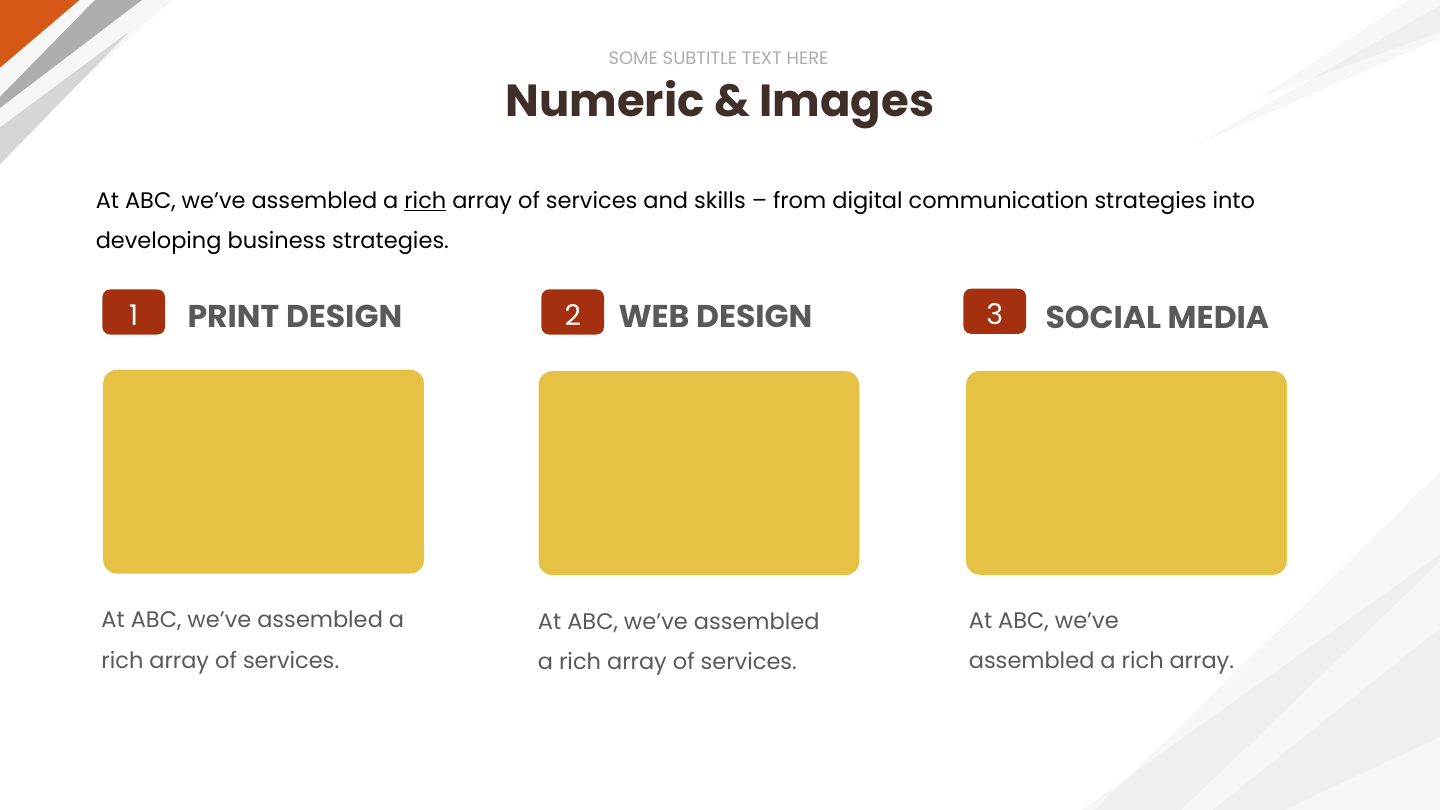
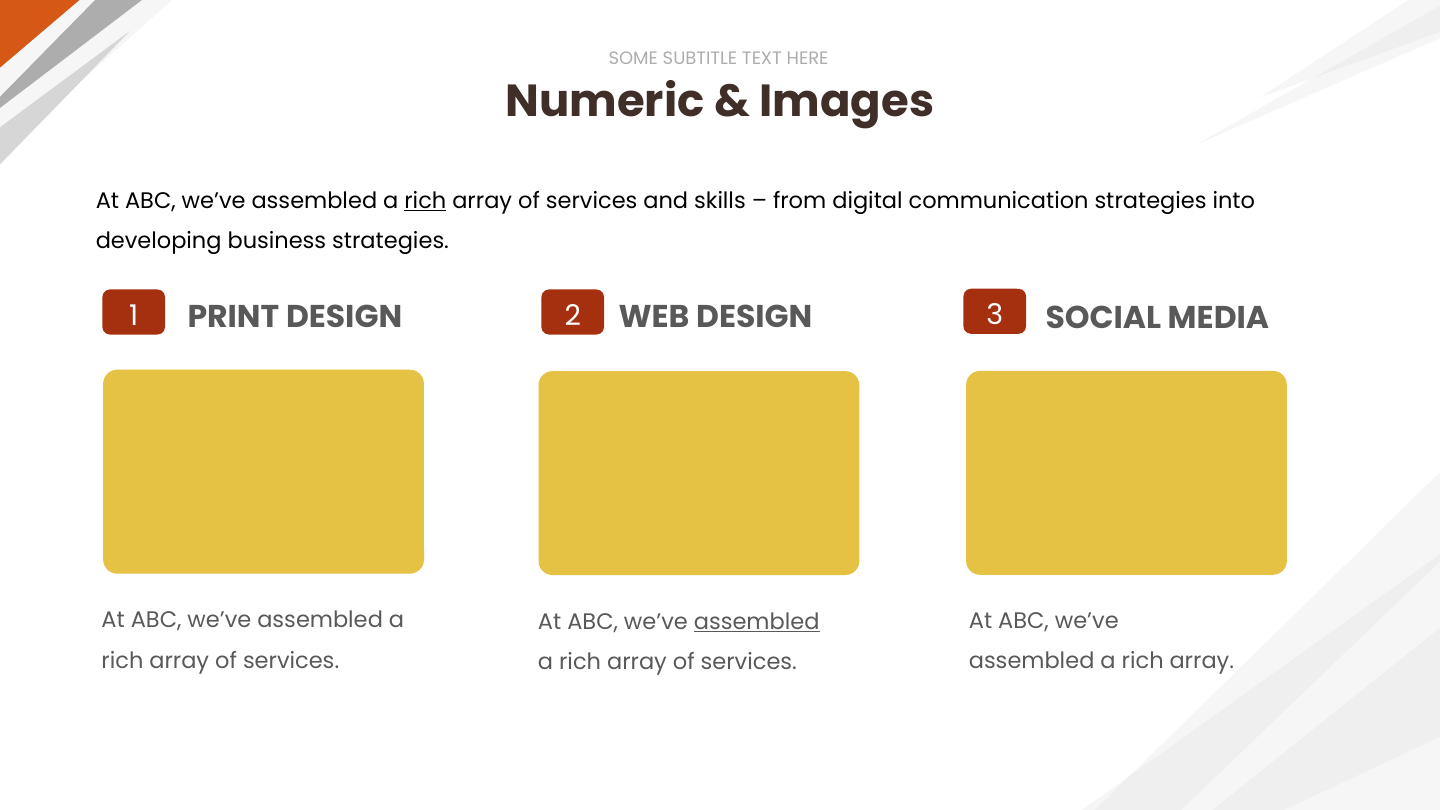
assembled underline: none -> present (757, 622)
